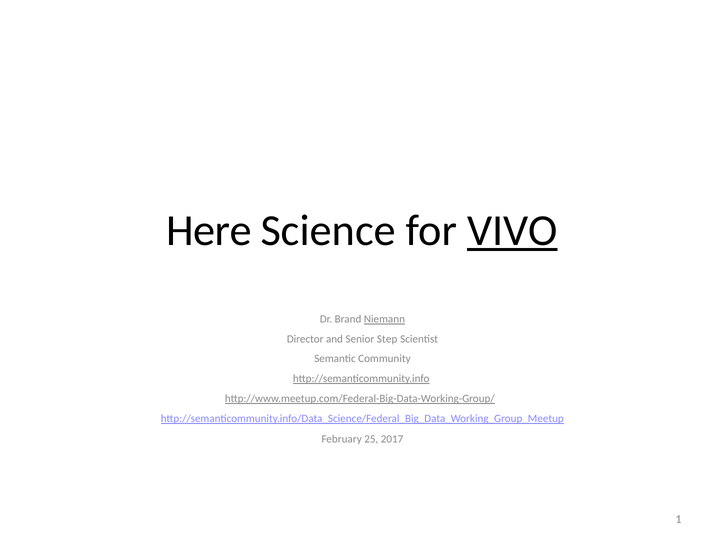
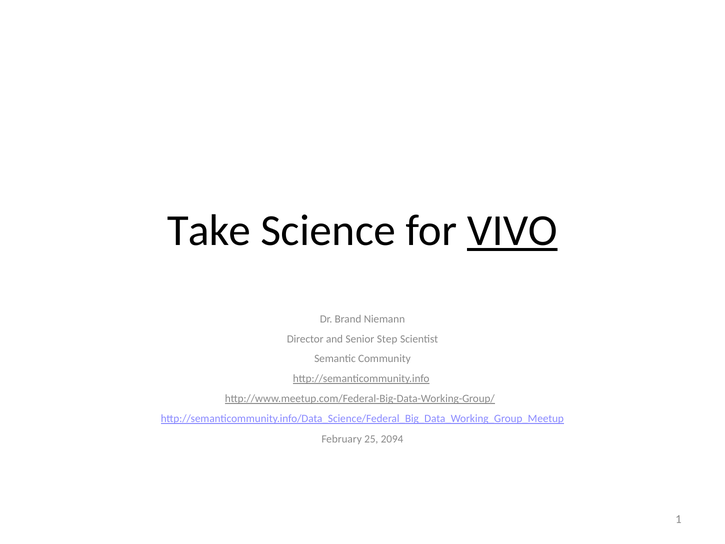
Here: Here -> Take (209, 230)
Niemann underline: present -> none (384, 319)
2017: 2017 -> 2094 (392, 439)
